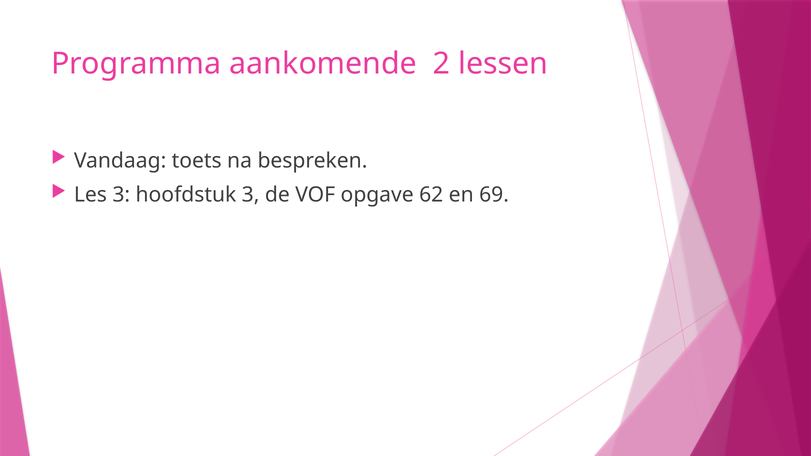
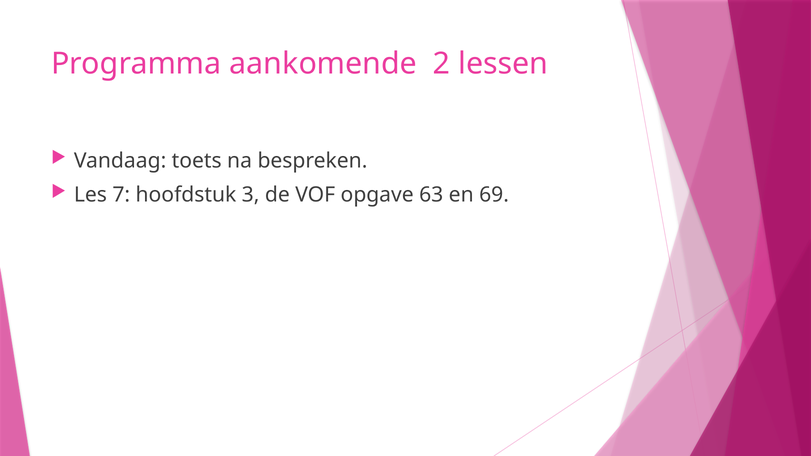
Les 3: 3 -> 7 (121, 195)
62: 62 -> 63 (431, 195)
